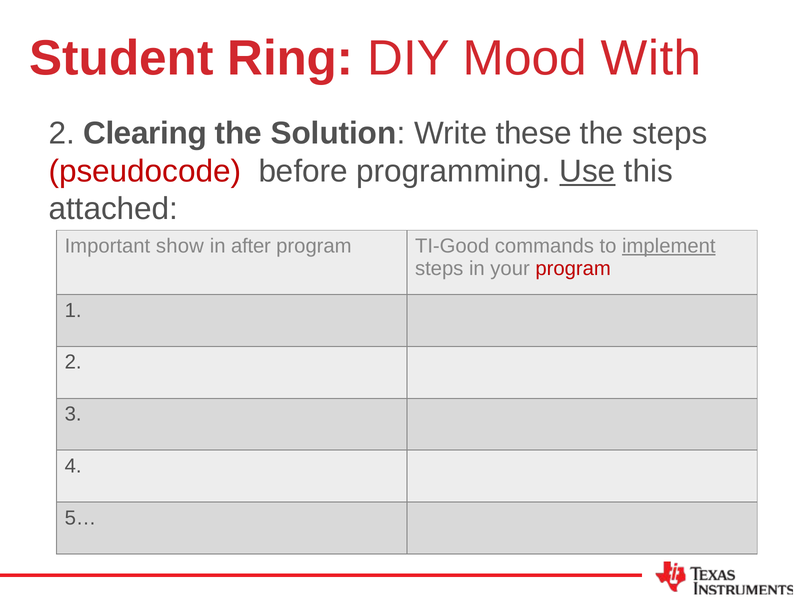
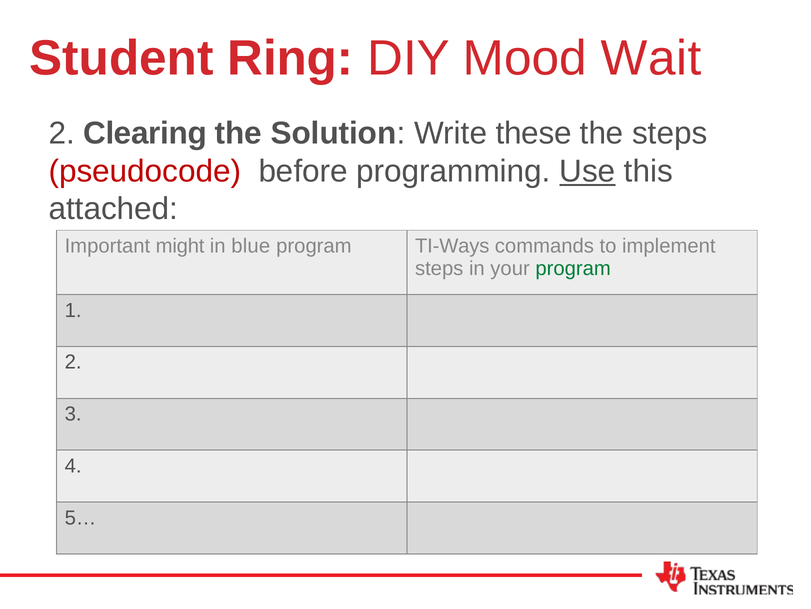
With: With -> Wait (651, 58)
show: show -> might (180, 246)
after: after -> blue (251, 246)
TI-Good: TI-Good -> TI-Ways (452, 246)
implement underline: present -> none (669, 246)
program colour: red -> green (573, 268)
